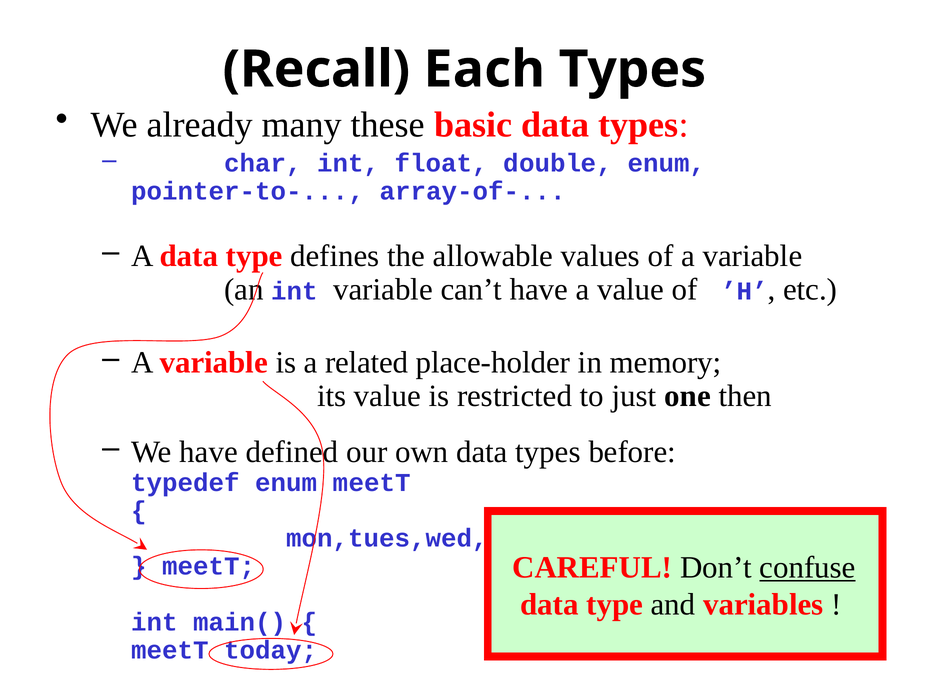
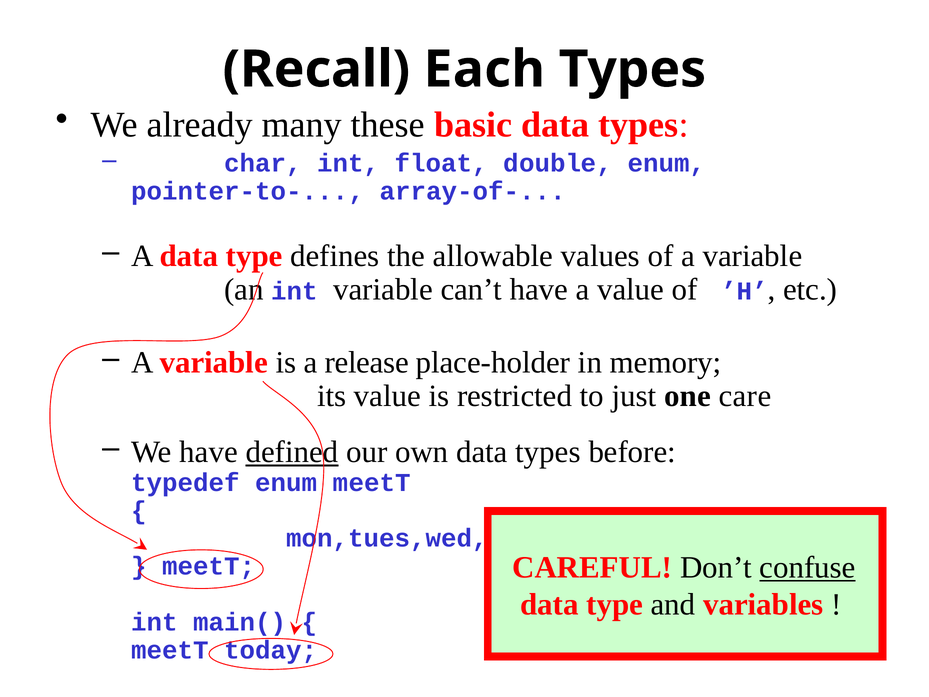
related: related -> release (367, 362)
then: then -> care (745, 396)
defined underline: none -> present (292, 452)
